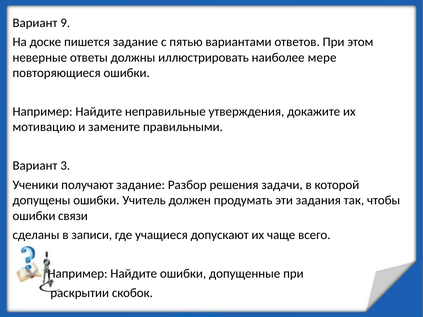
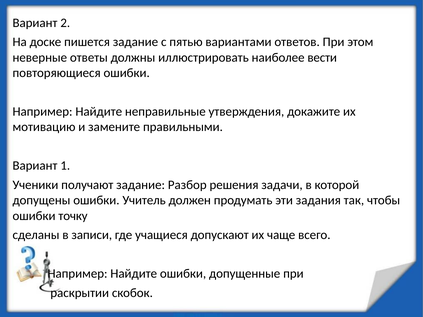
9: 9 -> 2 (65, 23)
мере: мере -> вести (322, 58)
3: 3 -> 1 (65, 166)
связи: связи -> точку (73, 216)
